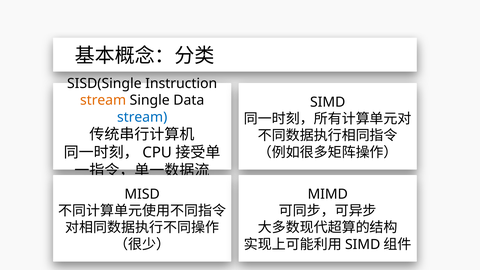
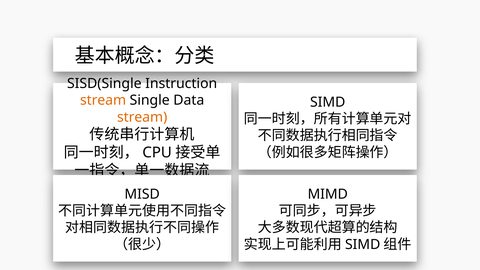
stream colour: blue -> orange (142, 117)
